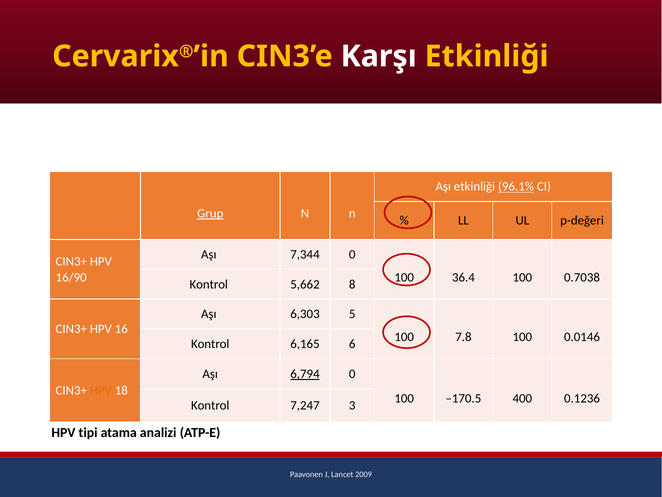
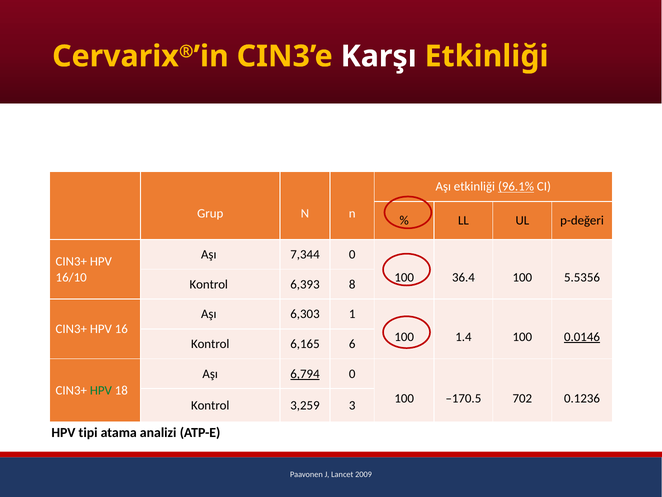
Grup underline: present -> none (210, 213)
16/90: 16/90 -> 16/10 (71, 277)
0.7038: 0.7038 -> 5.5356 (582, 277)
5,662: 5,662 -> 6,393 (305, 284)
5: 5 -> 1 (352, 314)
7.8: 7.8 -> 1.4 (463, 337)
0.0146 underline: none -> present (582, 337)
HPV colour: orange -> green (101, 390)
400: 400 -> 702 (522, 398)
7,247: 7,247 -> 3,259 (305, 405)
